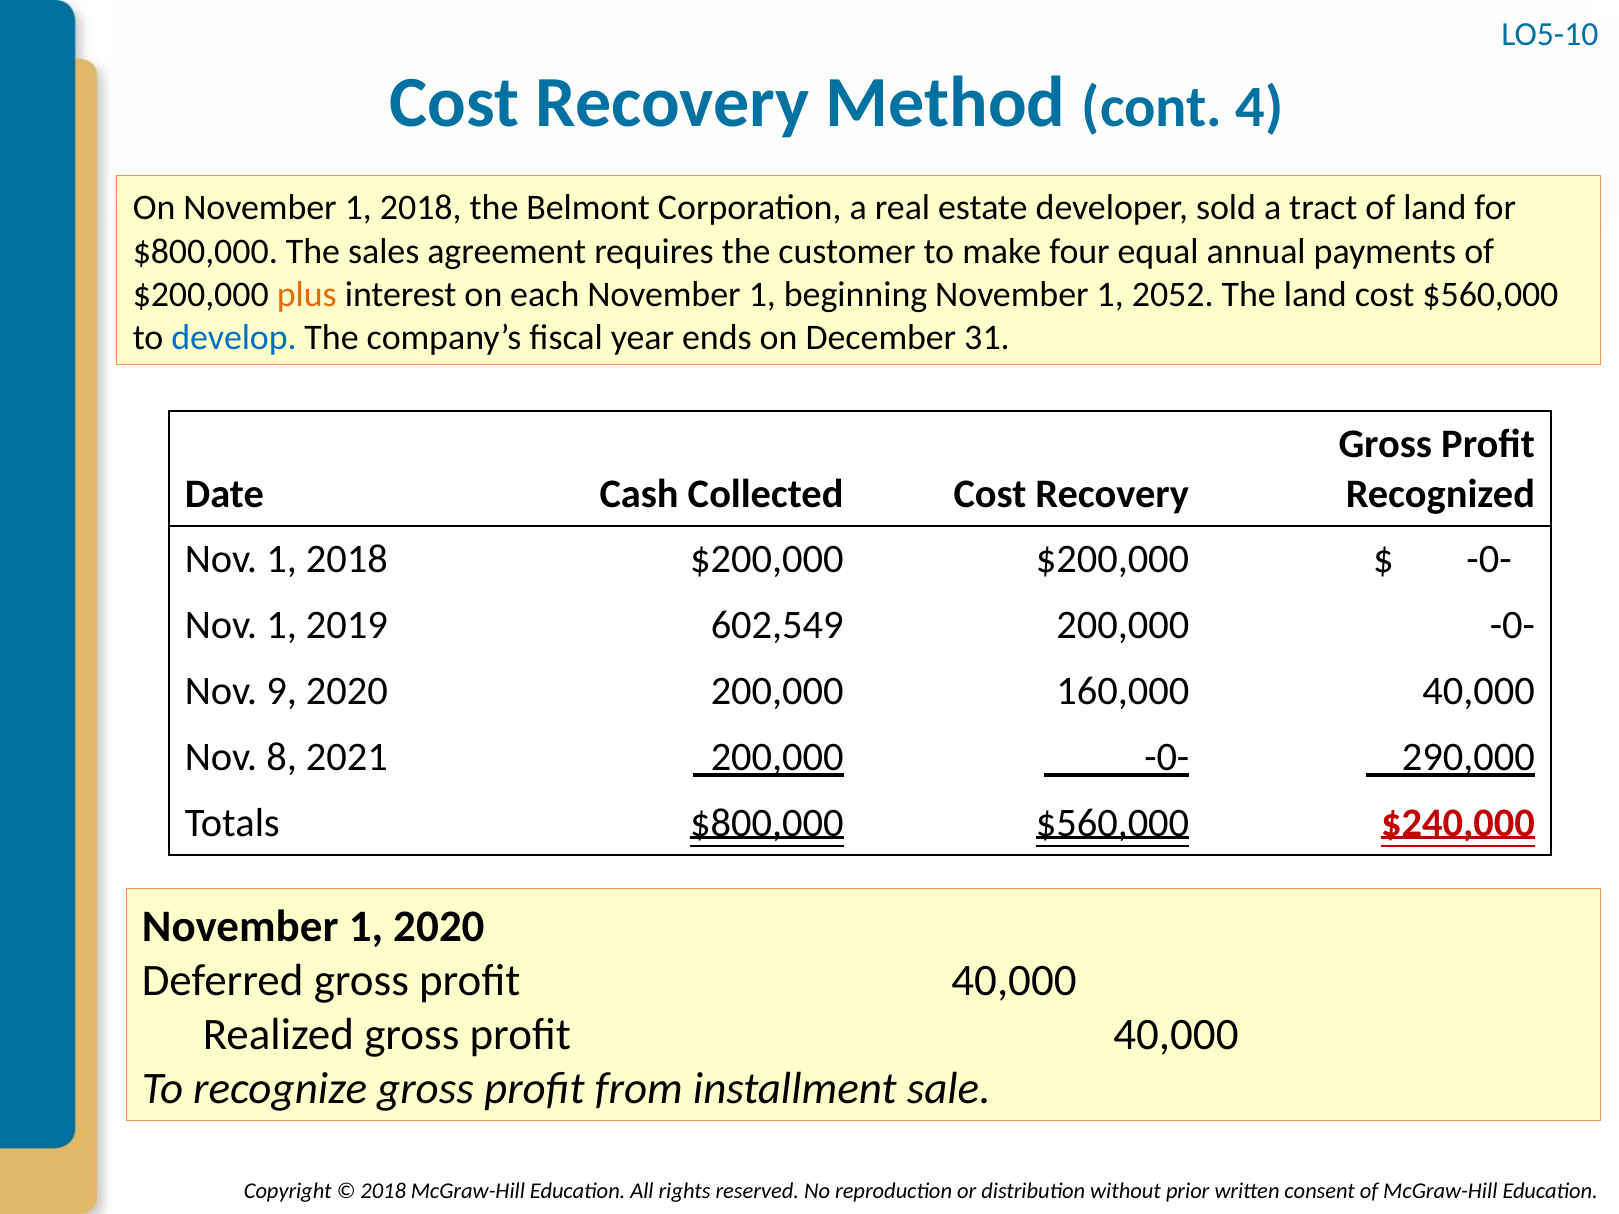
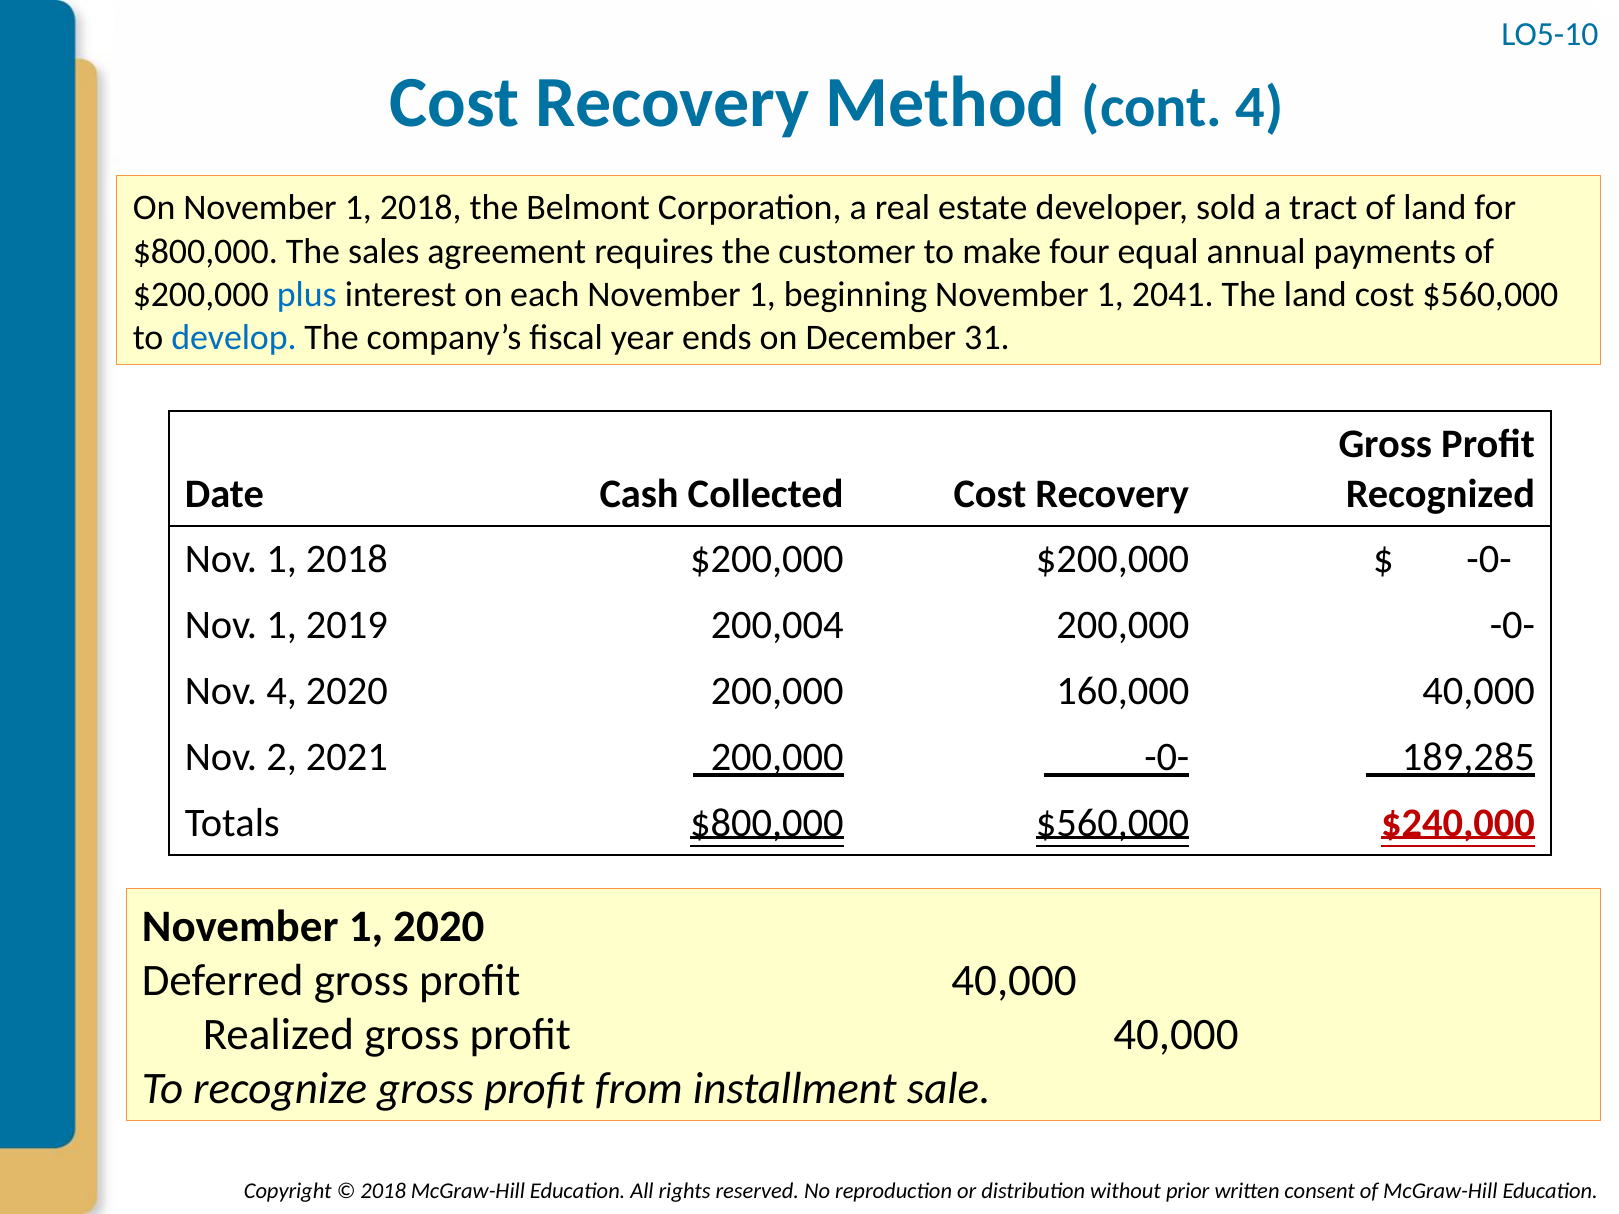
plus colour: orange -> blue (307, 294)
2052: 2052 -> 2041 (1173, 294)
602,549: 602,549 -> 200,004 (777, 625)
Nov 9: 9 -> 4 (282, 692)
8: 8 -> 2 (282, 757)
290,000: 290,000 -> 189,285 (1468, 757)
